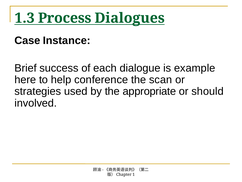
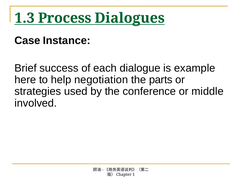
conference: conference -> negotiation (101, 80)
scan: scan -> parts (161, 80)
appropriate: appropriate -> conference (149, 91)
should: should -> middle (208, 91)
